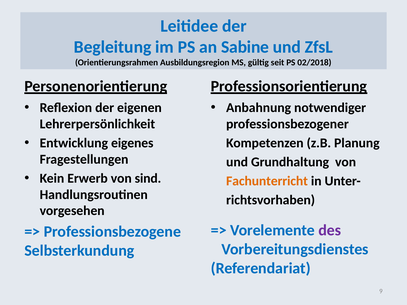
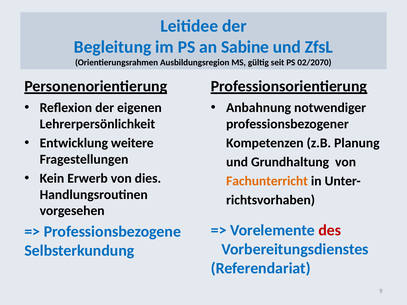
02/2018: 02/2018 -> 02/2070 (314, 62)
eigenes: eigenes -> weitere (132, 143)
sind: sind -> dies (148, 178)
des colour: purple -> red (330, 231)
